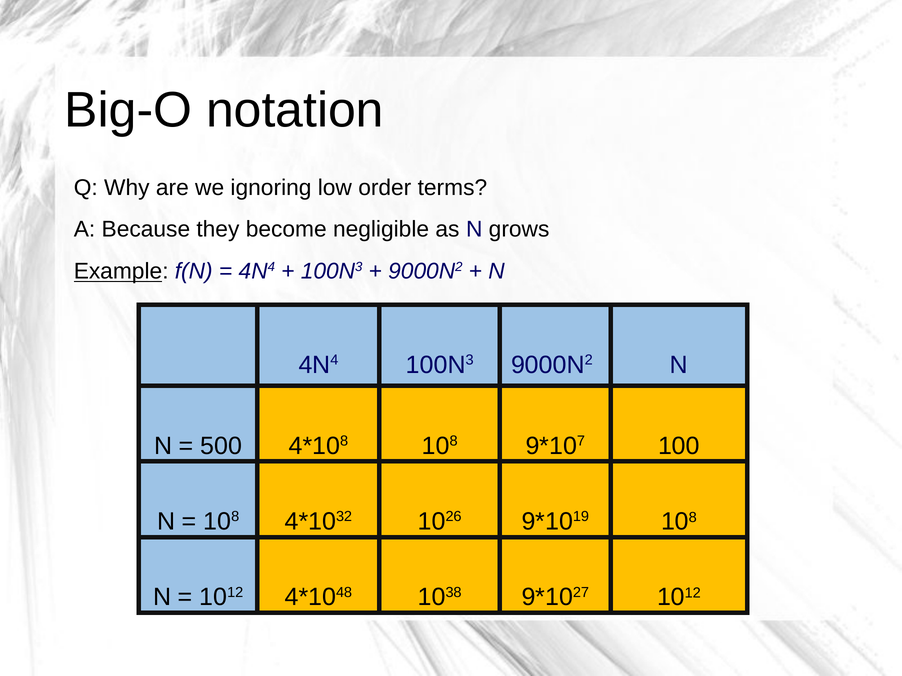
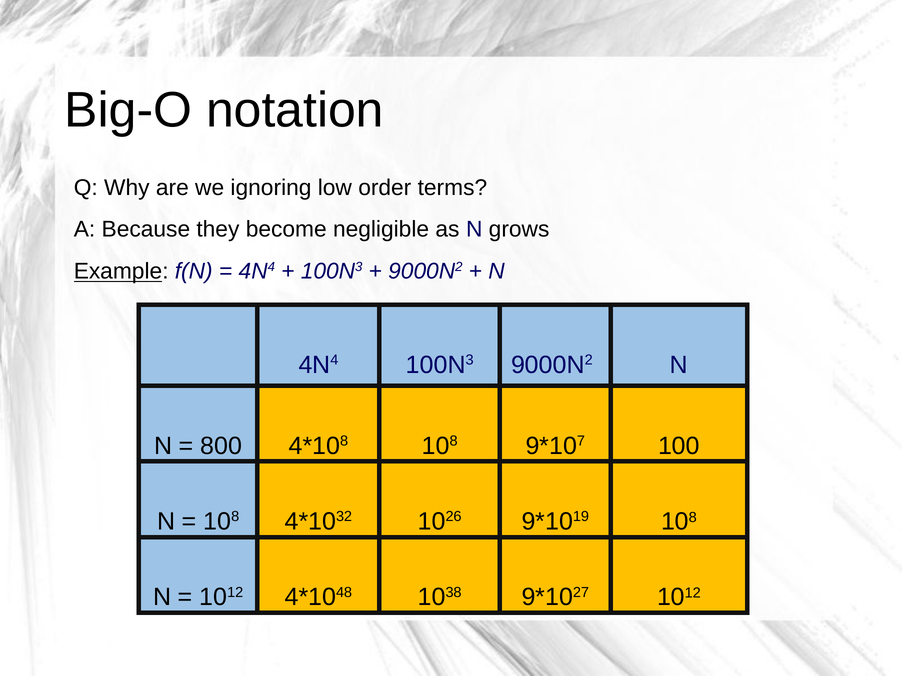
500: 500 -> 800 (221, 446)
